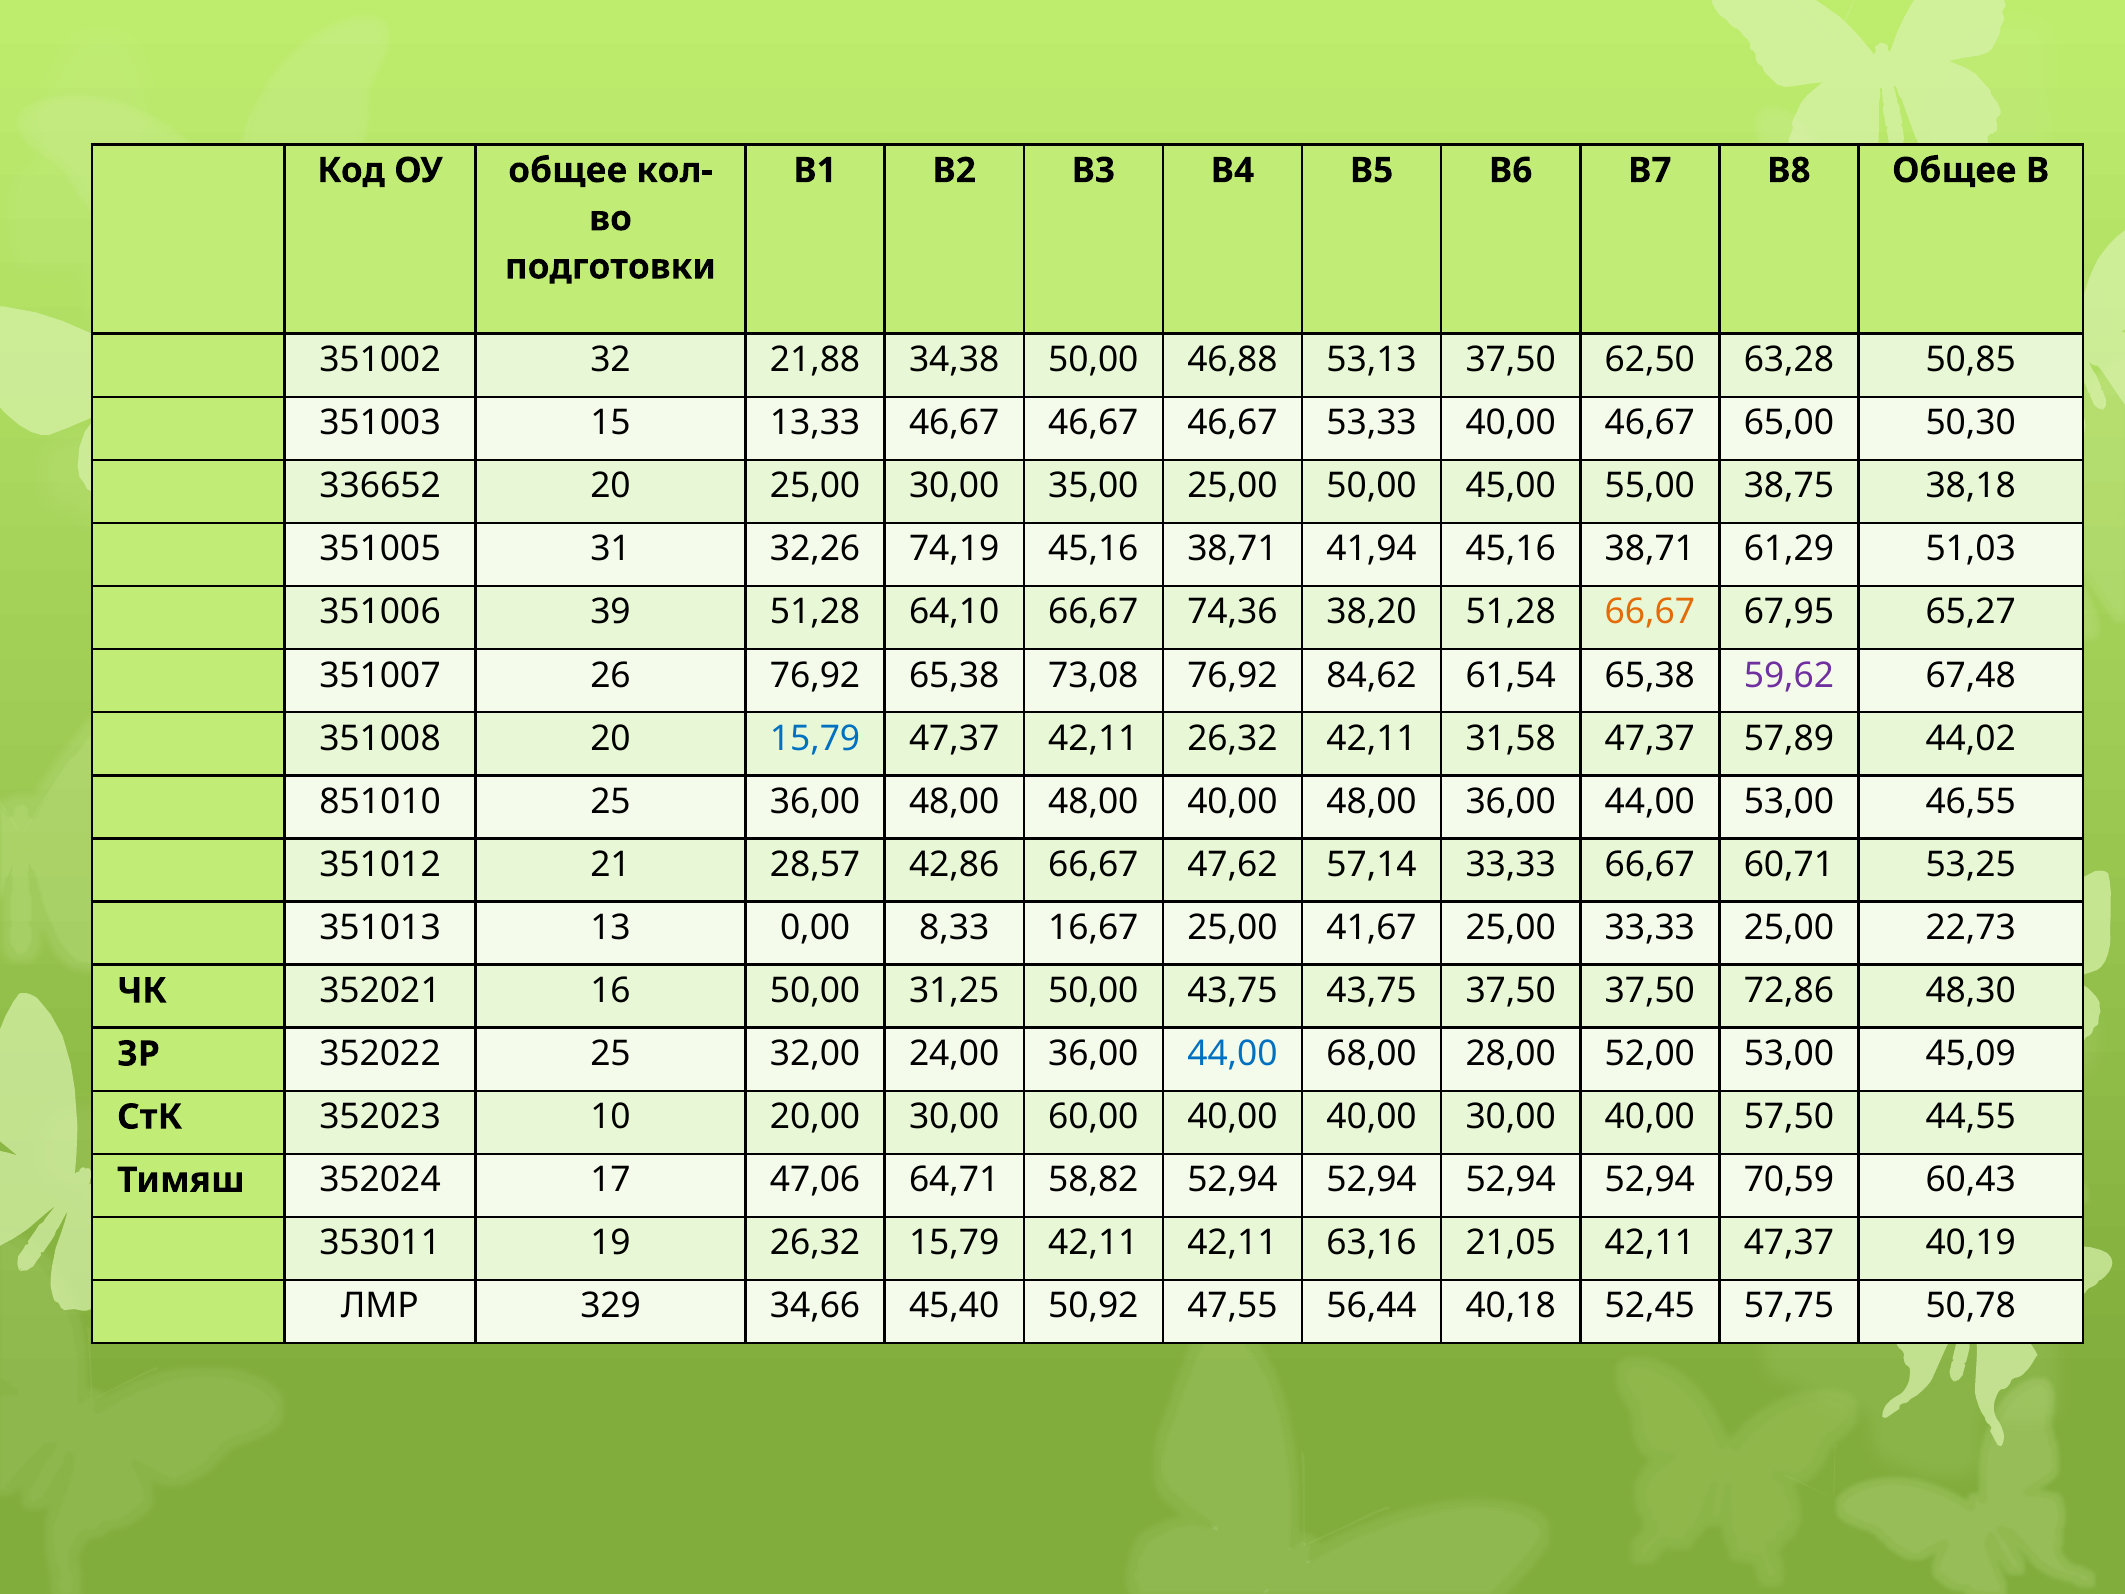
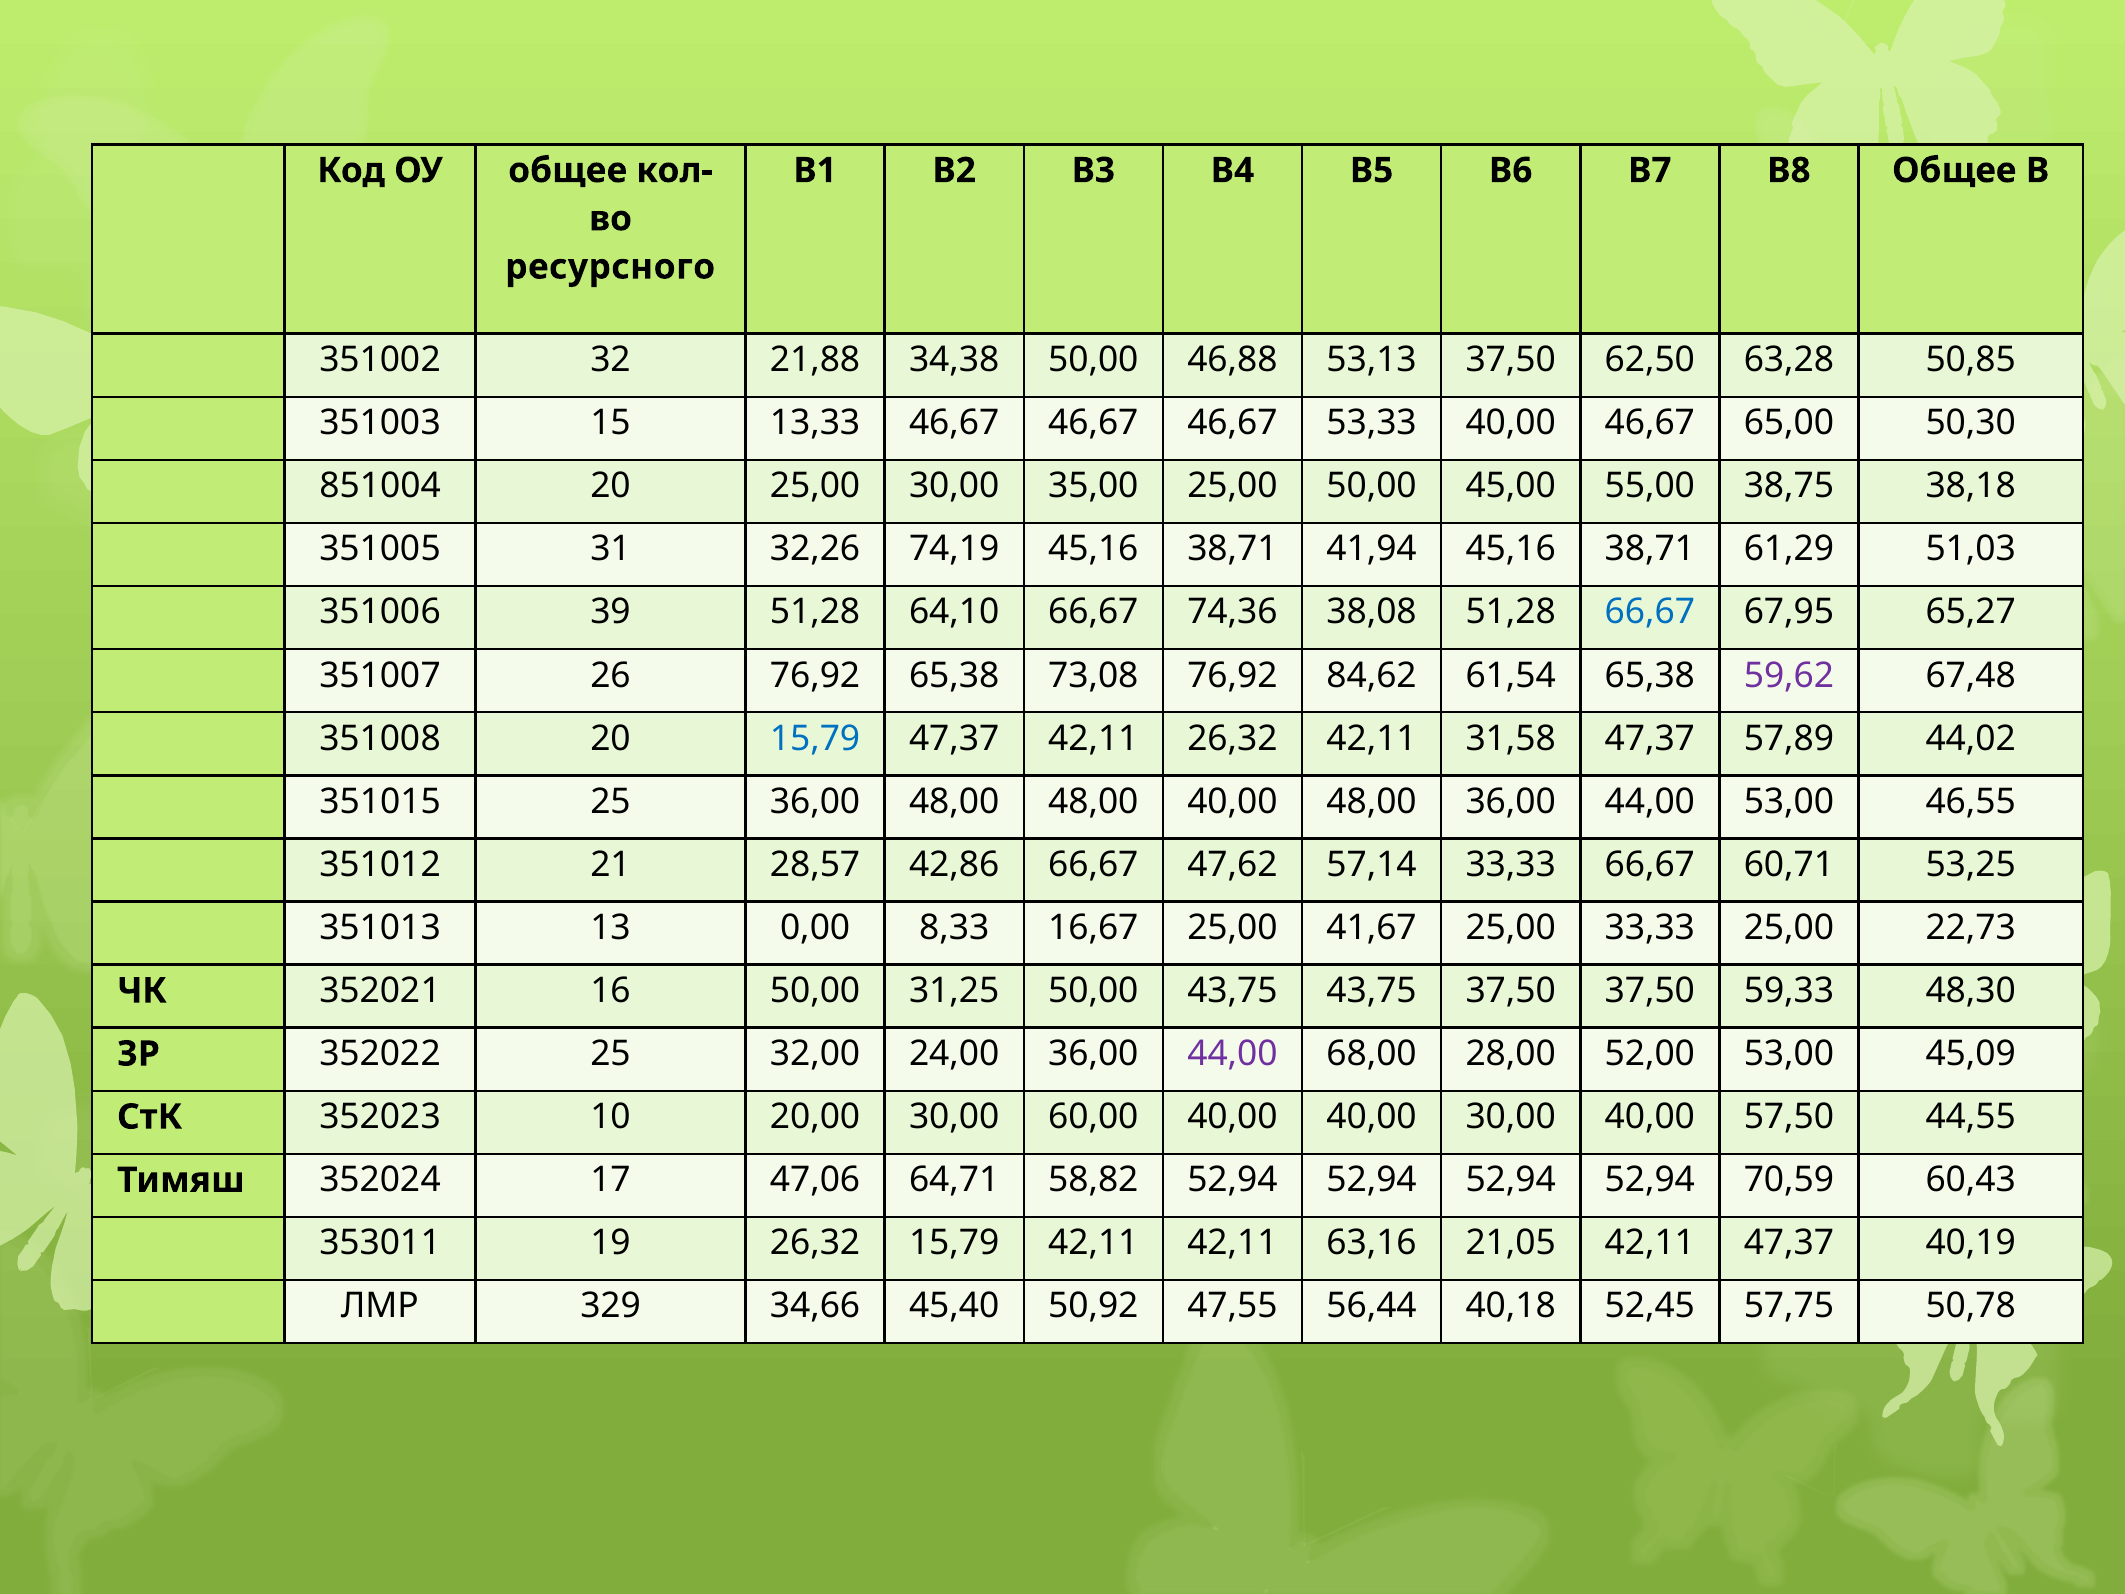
подготовки: подготовки -> ресурсного (610, 267)
336652: 336652 -> 851004 (380, 486)
38,20: 38,20 -> 38,08 (1372, 612)
66,67 colour: orange -> blue (1650, 612)
851010: 851010 -> 351015 (380, 801)
72,86: 72,86 -> 59,33 (1789, 991)
44,00 colour: blue -> purple (1232, 1054)
